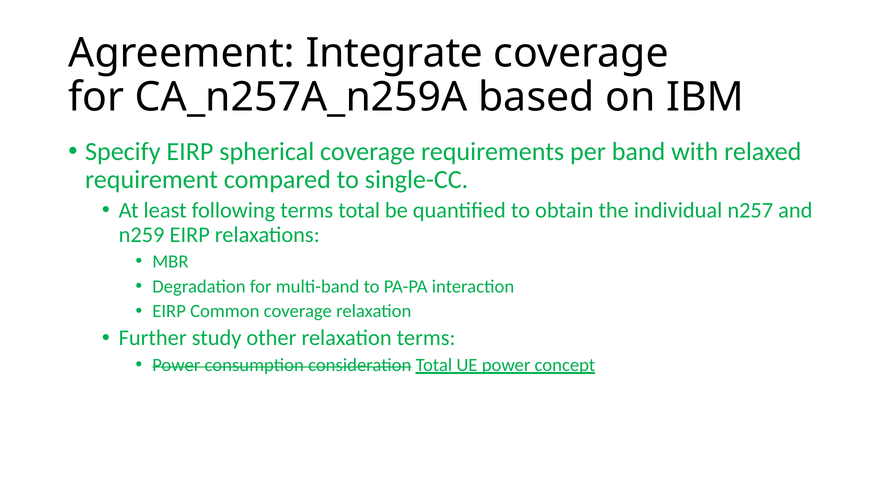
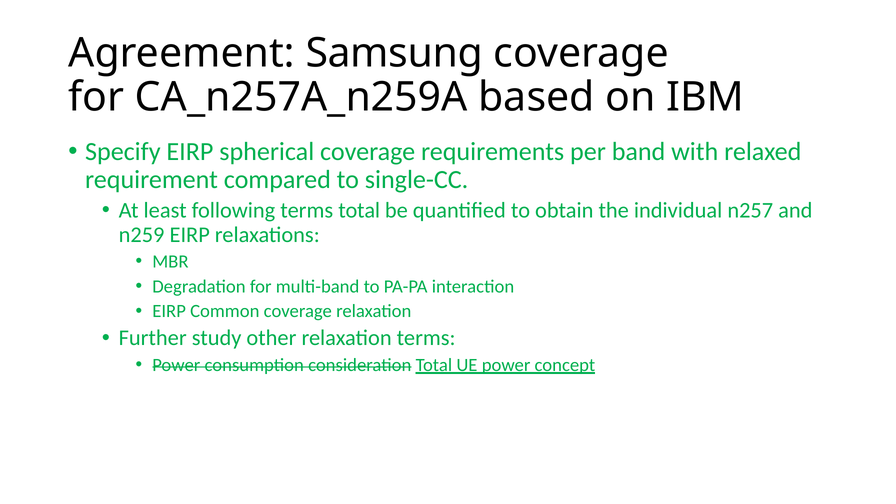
Integrate: Integrate -> Samsung (394, 53)
